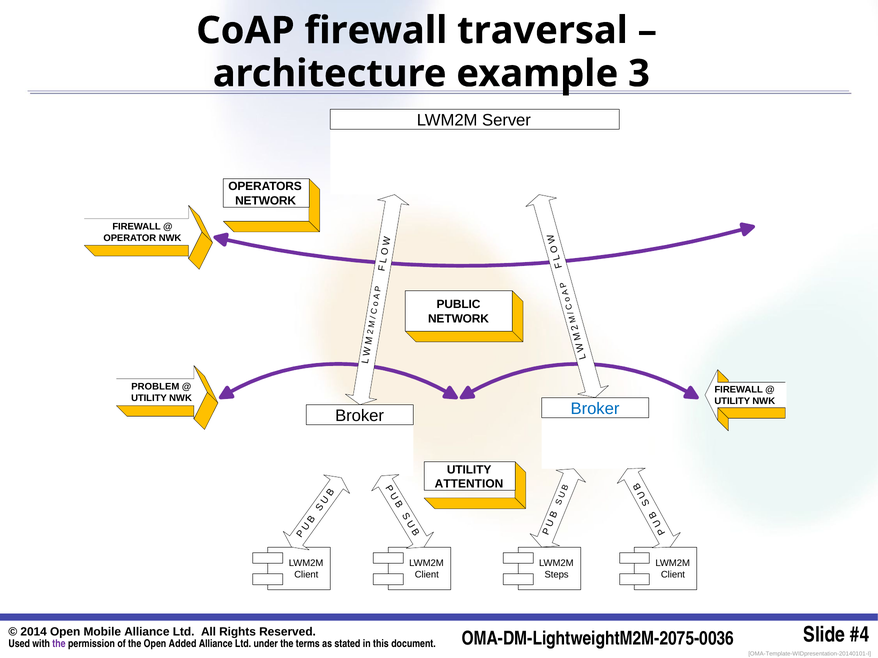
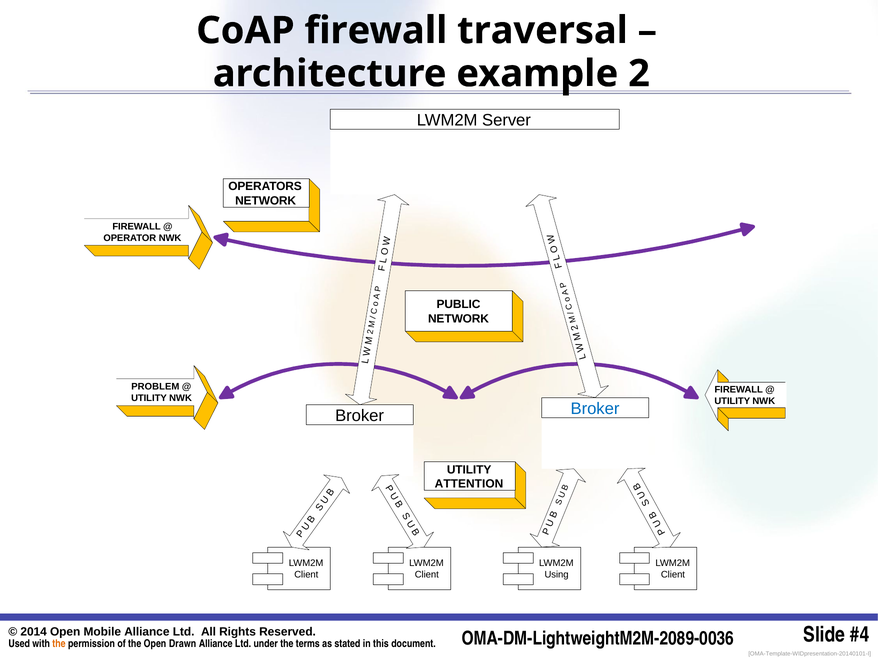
example 3: 3 -> 2 (639, 74)
Steps: Steps -> Using (557, 575)
OMA-DM-LightweightM2M-2075-0036: OMA-DM-LightweightM2M-2075-0036 -> OMA-DM-LightweightM2M-2089-0036 (598, 639)
the colour: purple -> orange (59, 645)
Added: Added -> Drawn (183, 645)
